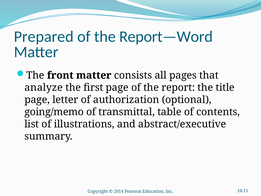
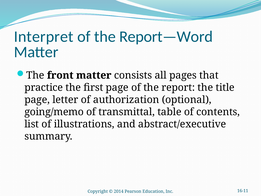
Prepared: Prepared -> Interpret (44, 37)
analyze: analyze -> practice (44, 87)
